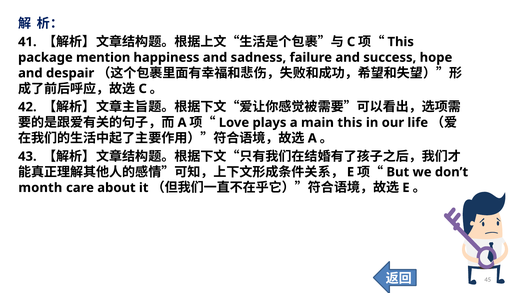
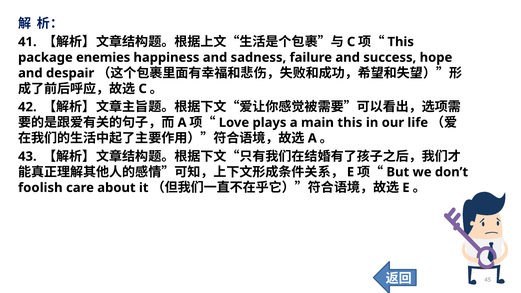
mention: mention -> enemies (103, 57)
month: month -> foolish (40, 188)
